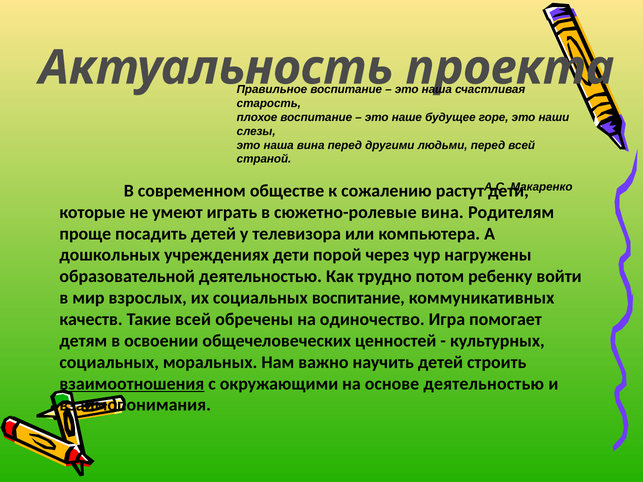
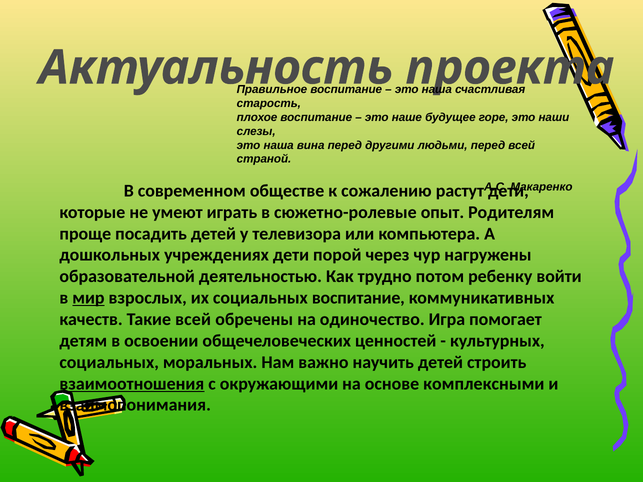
сюжетно-ролевые вина: вина -> опыт (442, 212)
мир underline: none -> present (88, 298)
основе деятельностью: деятельностью -> комплексными (484, 384)
